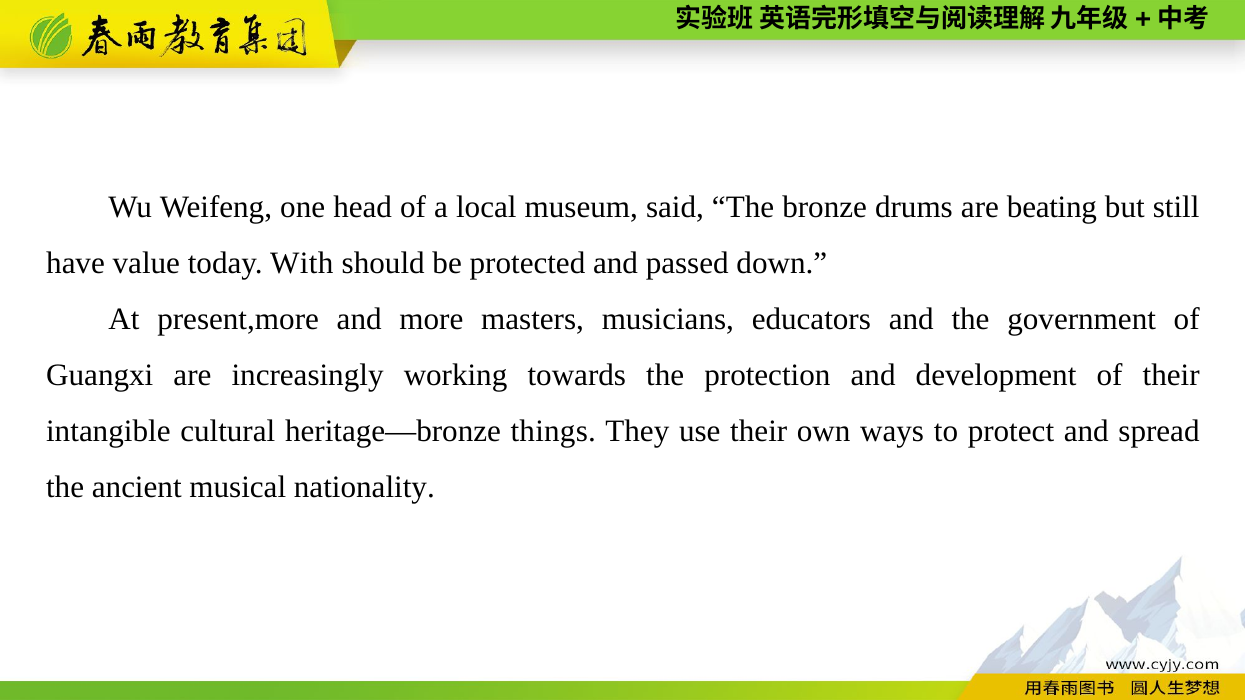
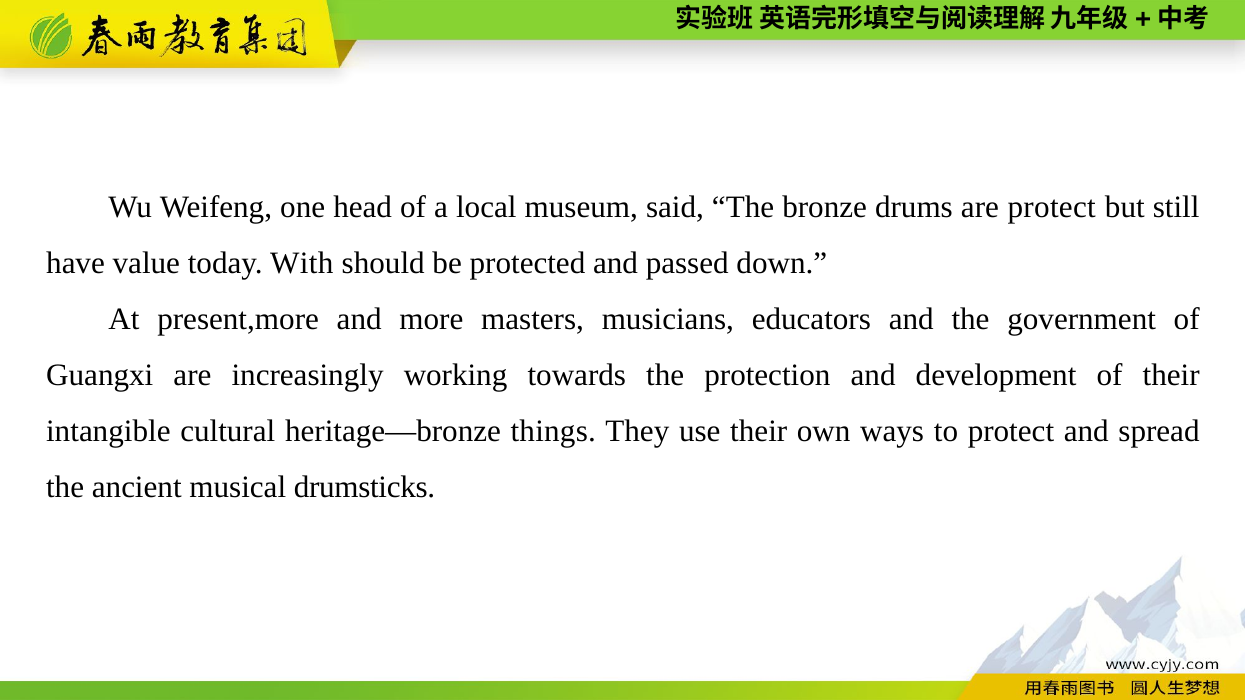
are beating: beating -> protect (1052, 207)
nationality: nationality -> drumsticks (364, 487)
